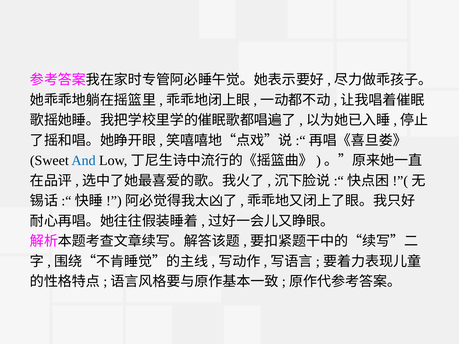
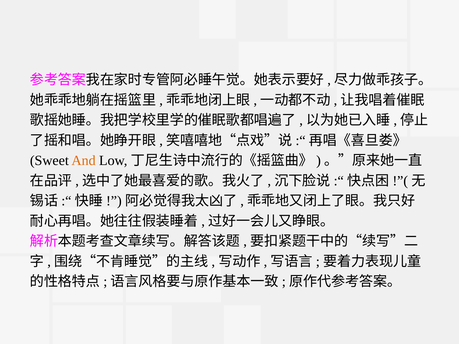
And colour: blue -> orange (84, 161)
